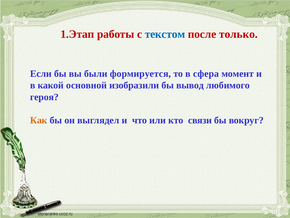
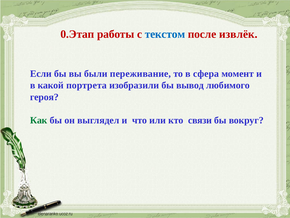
1.Этап: 1.Этап -> 0.Этап (77, 34)
только: только -> извлёк (238, 34)
формируется: формируется -> переживание (140, 74)
основной: основной -> портрета (86, 85)
Как colour: orange -> green (39, 120)
